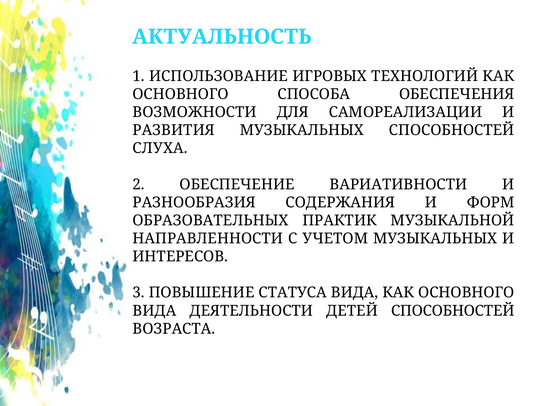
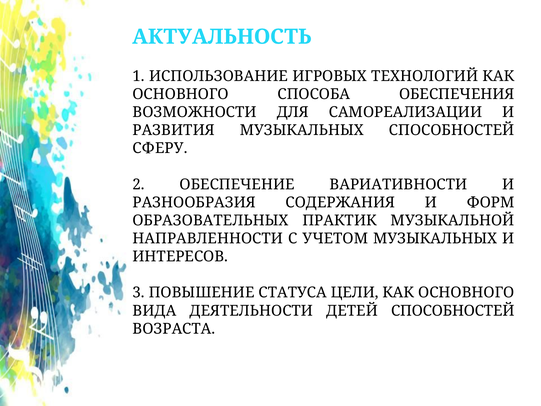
СЛУХА: СЛУХА -> СФЕРУ (160, 148)
СТАТУСА ВИДА: ВИДА -> ЦЕЛИ (355, 293)
